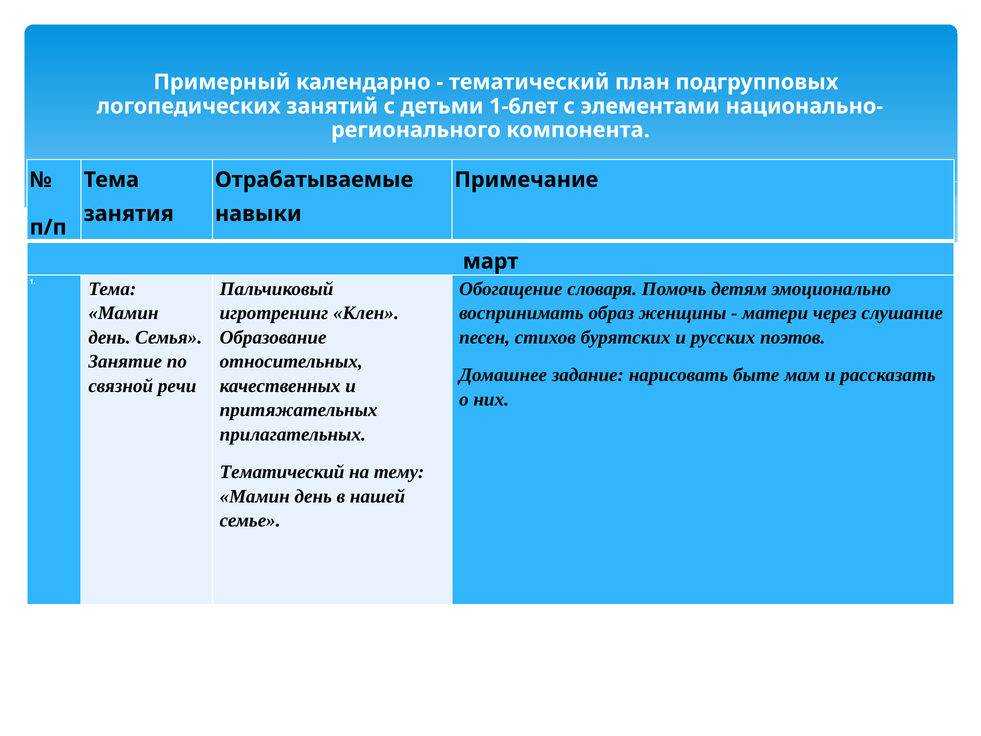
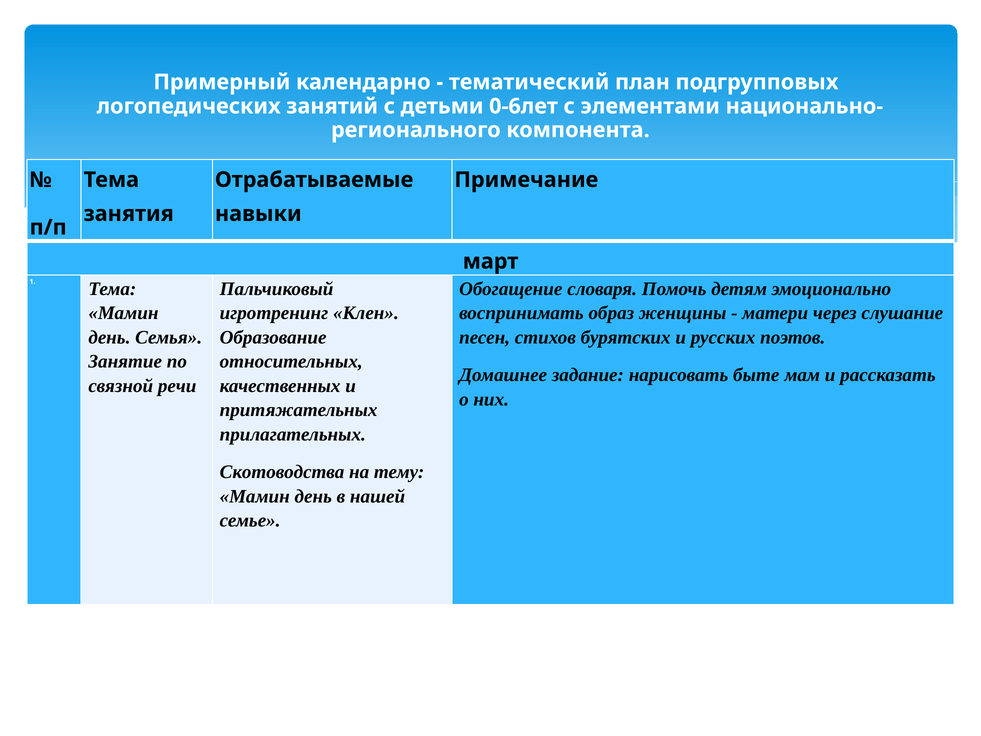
1-6лет: 1-6лет -> 0-6лет (523, 106)
Тематический: Тематический -> Скотоводства (282, 472)
